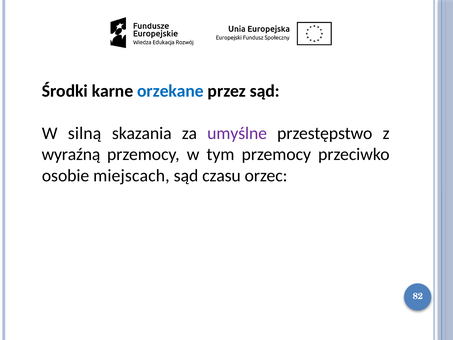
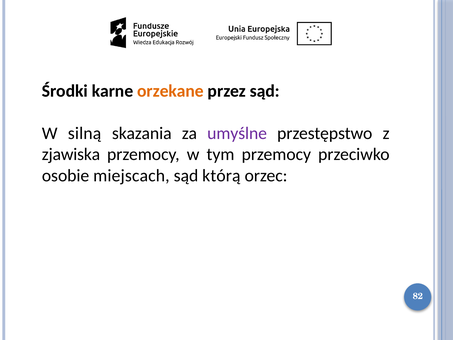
orzekane colour: blue -> orange (171, 91)
wyraźną: wyraźną -> zjawiska (71, 154)
czasu: czasu -> którą (221, 175)
